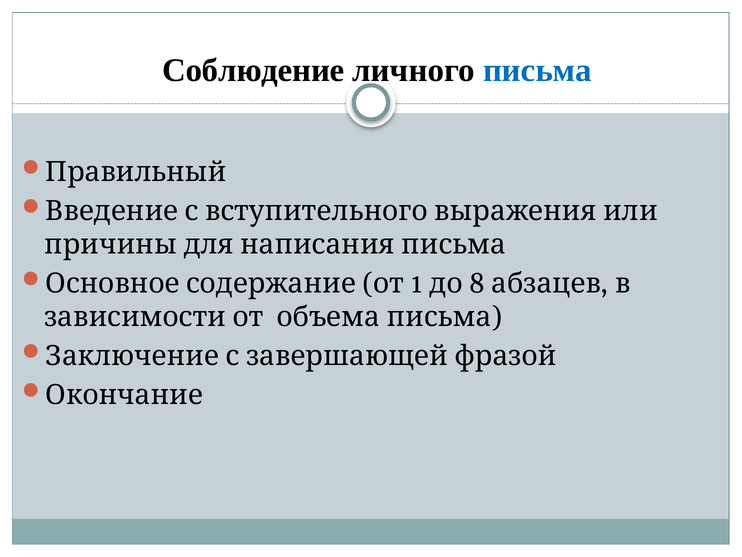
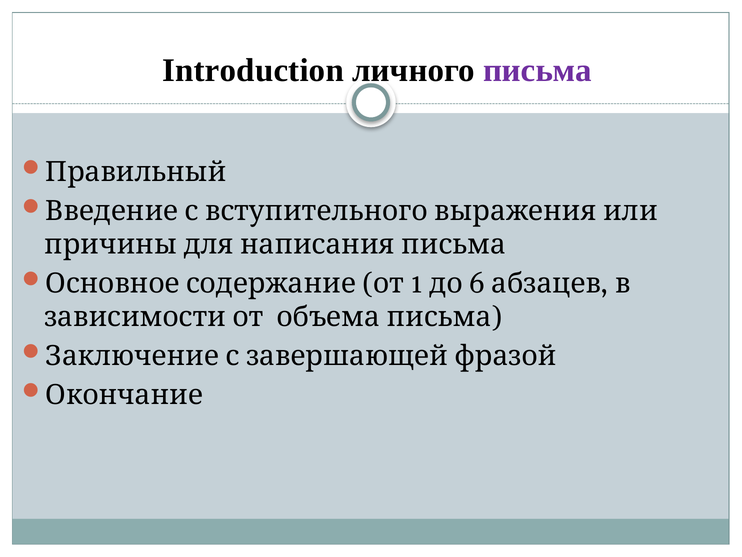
Соблюдение: Соблюдение -> Introduction (253, 70)
письма colour: blue -> purple (537, 70)
8: 8 -> 6 (477, 283)
